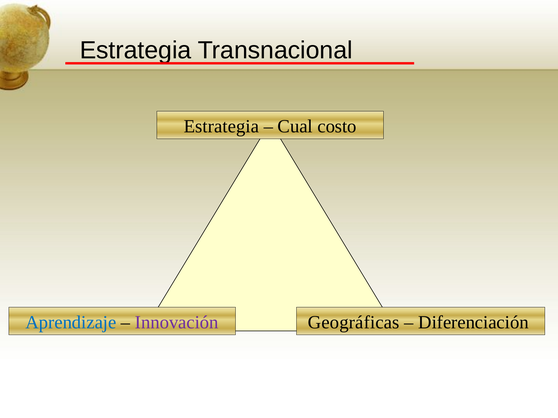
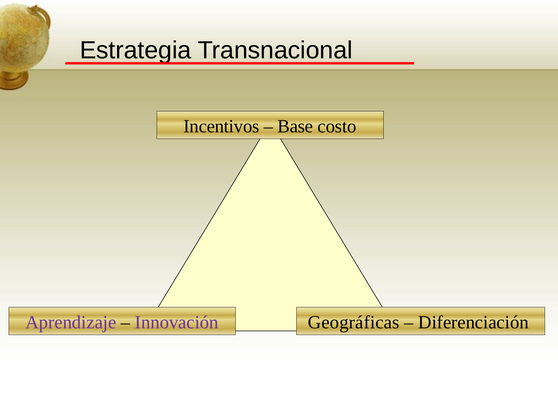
Estrategia: Estrategia -> Incentivos (222, 127)
Cual: Cual -> Base (295, 127)
Aprendizaje colour: blue -> purple (71, 323)
